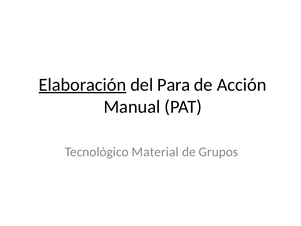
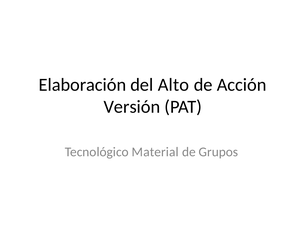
Elaboración underline: present -> none (82, 85)
Para: Para -> Alto (173, 85)
Manual: Manual -> Versión (132, 107)
